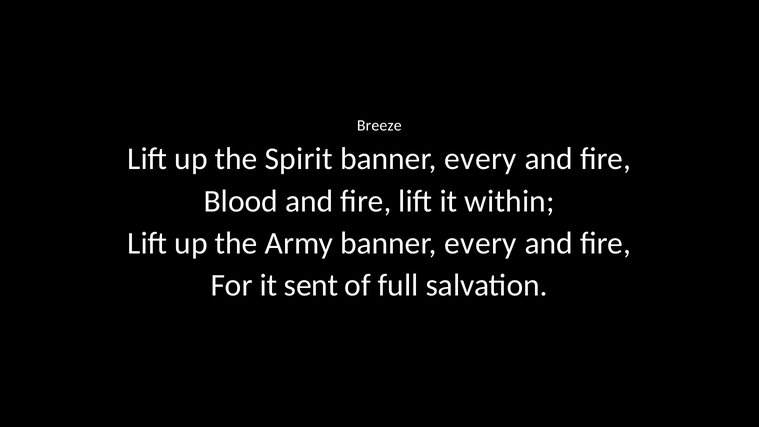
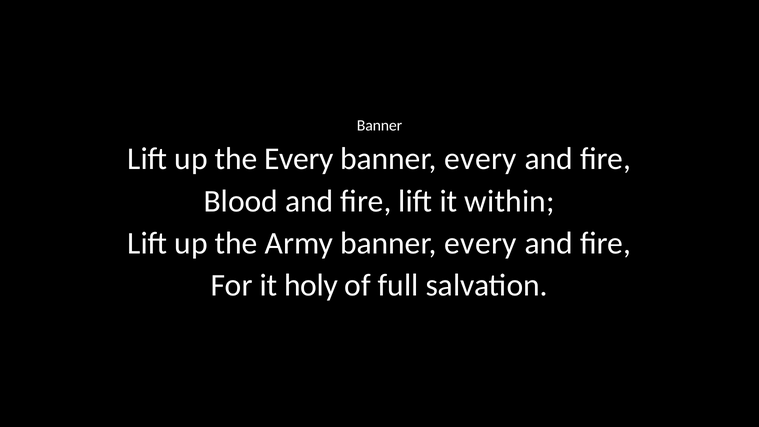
Breeze: Breeze -> Banner (380, 126)
the Spirit: Spirit -> Every (299, 159)
sent: sent -> holy (311, 285)
